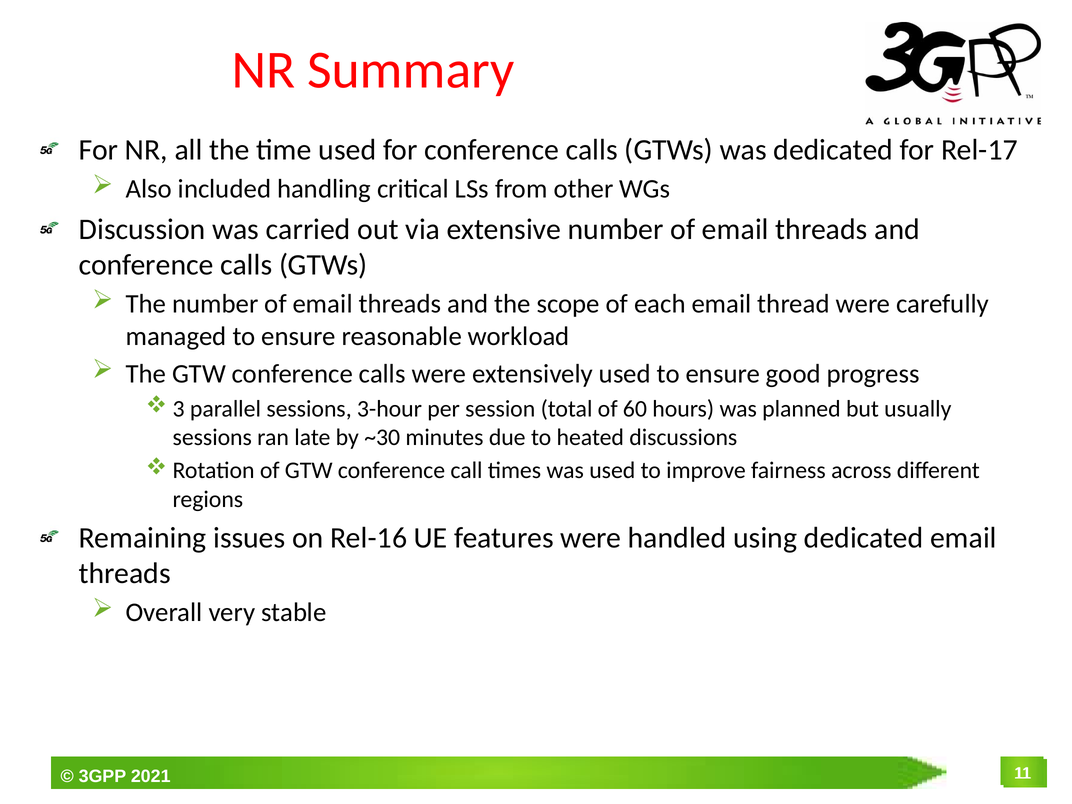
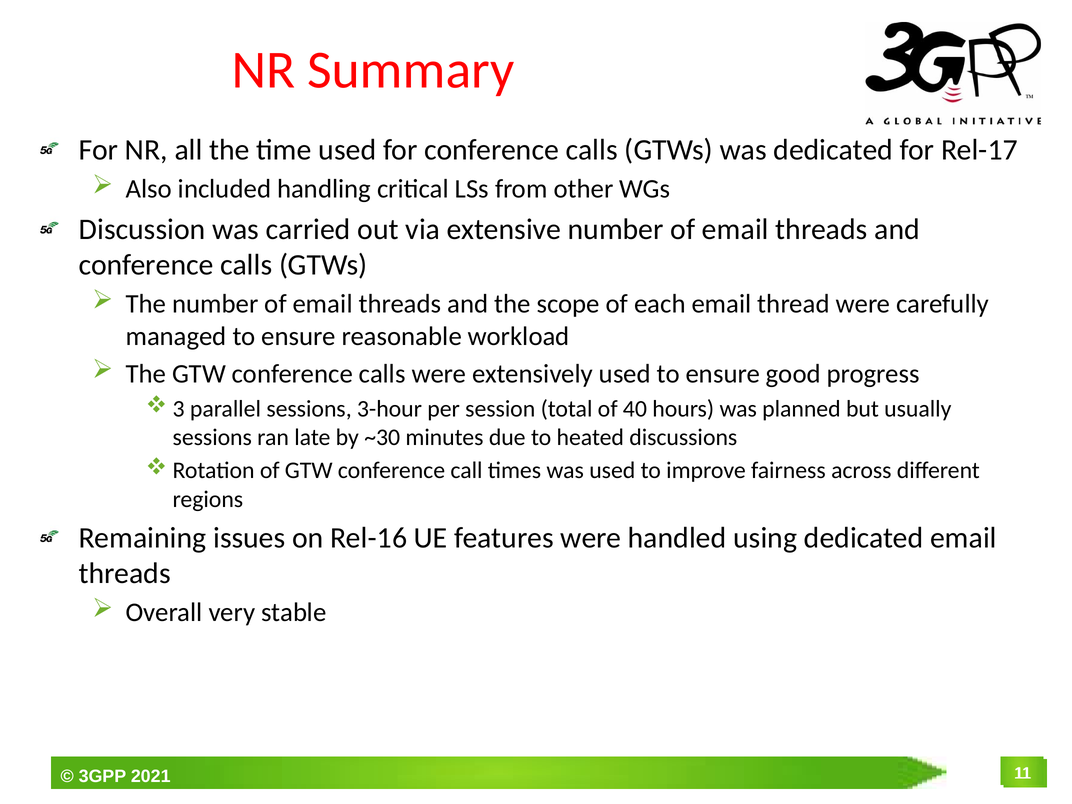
60: 60 -> 40 (635, 409)
